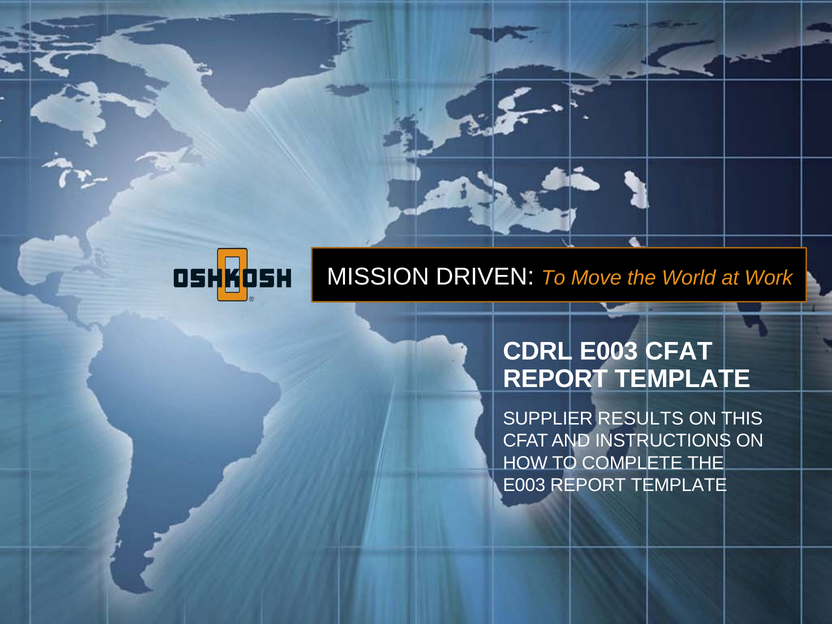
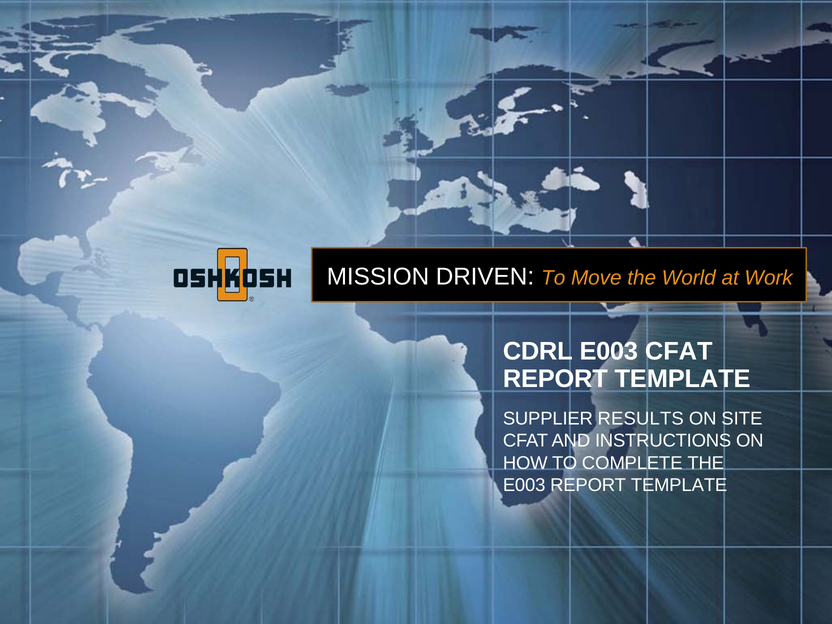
THIS: THIS -> SITE (742, 419)
